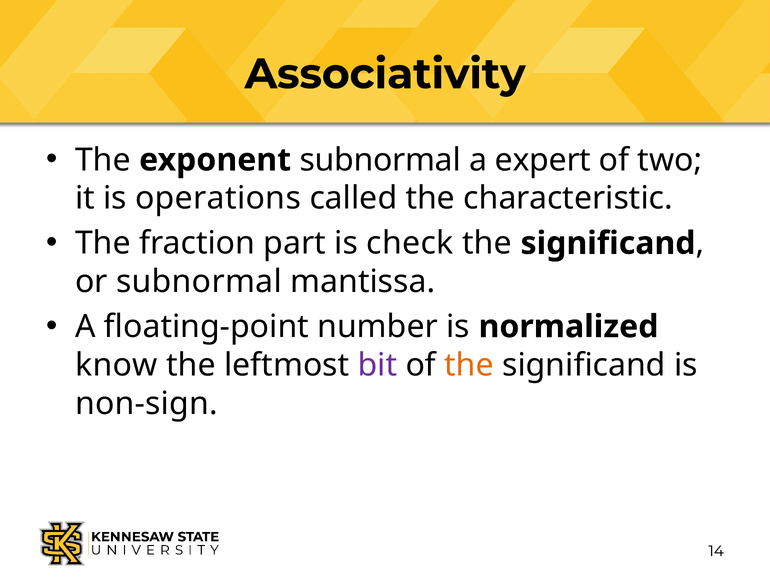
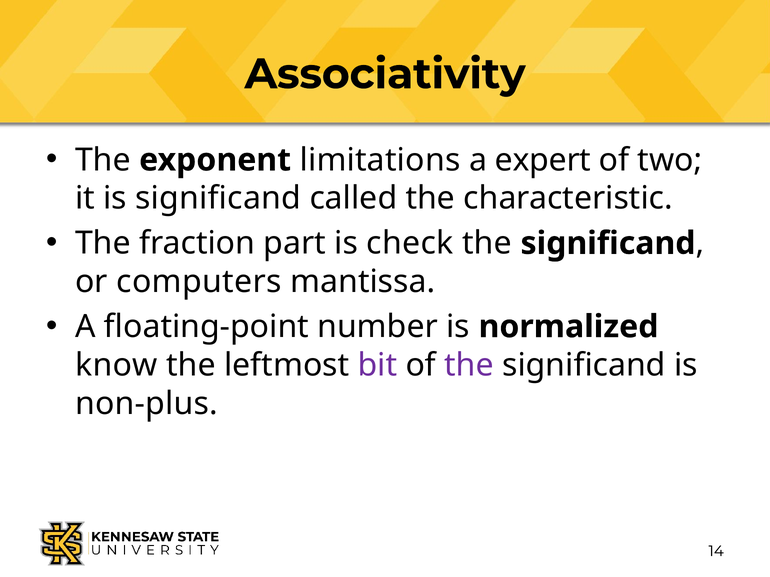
exponent subnormal: subnormal -> limitations (380, 160)
is operations: operations -> significand (218, 199)
or subnormal: subnormal -> computers (199, 282)
the colour: orange -> purple (469, 365)
non-sign: non-sign -> non-plus (146, 404)
